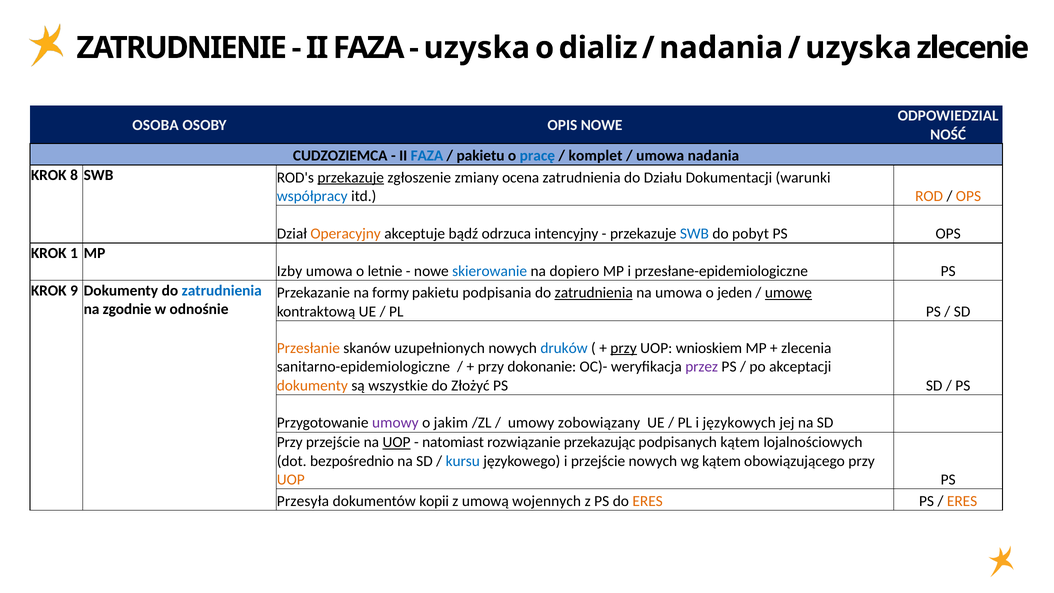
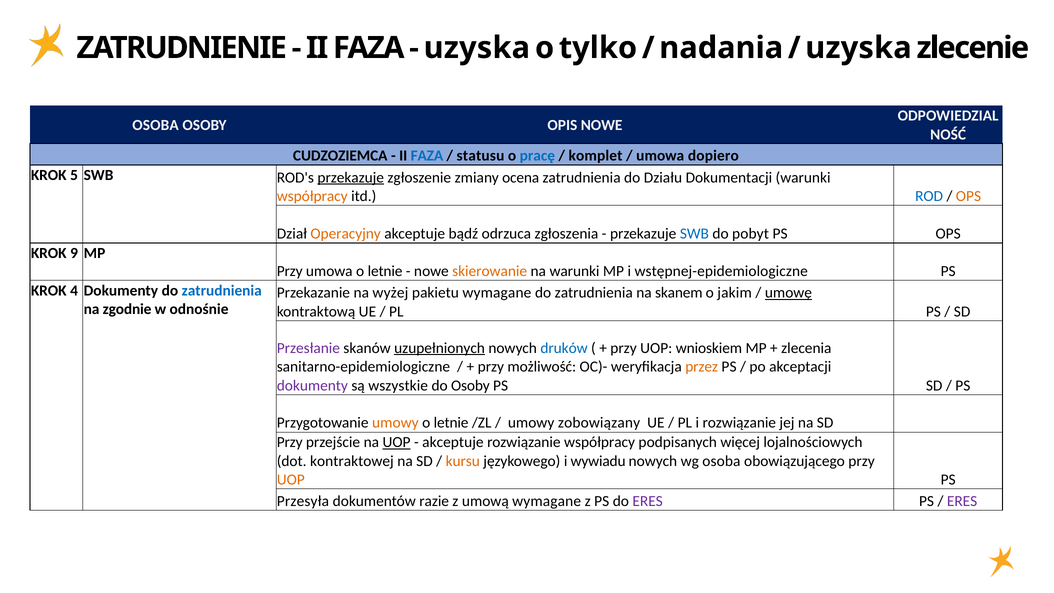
dializ: dializ -> tylko (598, 48)
pakietu: pakietu -> statusu (480, 156)
umowa nadania: nadania -> dopiero (713, 156)
8: 8 -> 5 (74, 175)
współpracy colour: blue -> orange (312, 196)
ROD colour: orange -> blue (929, 196)
intencyjny: intencyjny -> zgłoszenia (566, 234)
1: 1 -> 9 (74, 253)
Izby: Izby -> Przy (290, 271)
skierowanie colour: blue -> orange (490, 271)
na dopiero: dopiero -> warunki (574, 271)
przesłane-epidemiologiczne: przesłane-epidemiologiczne -> wstępnej-epidemiologiczne (721, 271)
9: 9 -> 4 (74, 291)
formy: formy -> wyżej (390, 293)
pakietu podpisania: podpisania -> wymagane (497, 293)
zatrudnienia underline: present -> none (594, 293)
na umowa: umowa -> skanem (679, 293)
jeden: jeden -> jakim (735, 293)
Przesłanie colour: orange -> purple (308, 348)
uzupełnionych underline: none -> present (440, 348)
przy underline: present -> none (624, 348)
dokonanie: dokonanie -> możliwość (542, 367)
przez colour: purple -> orange (702, 367)
dokumenty colour: orange -> purple (312, 385)
do Złożyć: Złożyć -> Osoby (470, 385)
umowy colour: purple -> orange (395, 423)
jakim: jakim -> letnie (451, 423)
i językowych: językowych -> rozwiązanie (739, 423)
natomiast: natomiast -> akceptuje (453, 442)
rozwiązanie przekazując: przekazując -> współpracy (600, 442)
podpisanych kątem: kątem -> więcej (740, 442)
bezpośrednio: bezpośrednio -> kontraktowej (352, 461)
kursu colour: blue -> orange (463, 461)
i przejście: przejście -> wywiadu (598, 461)
wg kątem: kątem -> osoba (721, 461)
kopii: kopii -> razie (434, 501)
umową wojennych: wojennych -> wymagane (547, 501)
ERES colour: orange -> purple (648, 501)
ERES colour: orange -> purple (962, 501)
